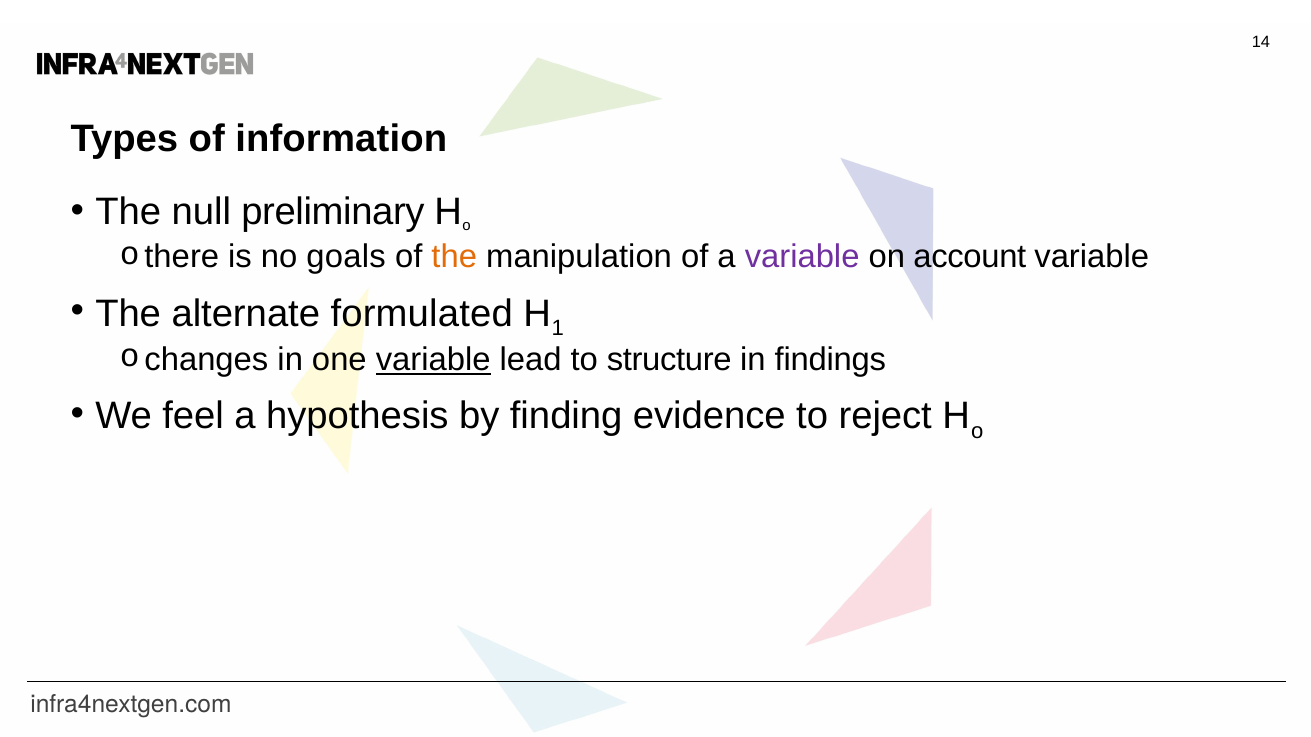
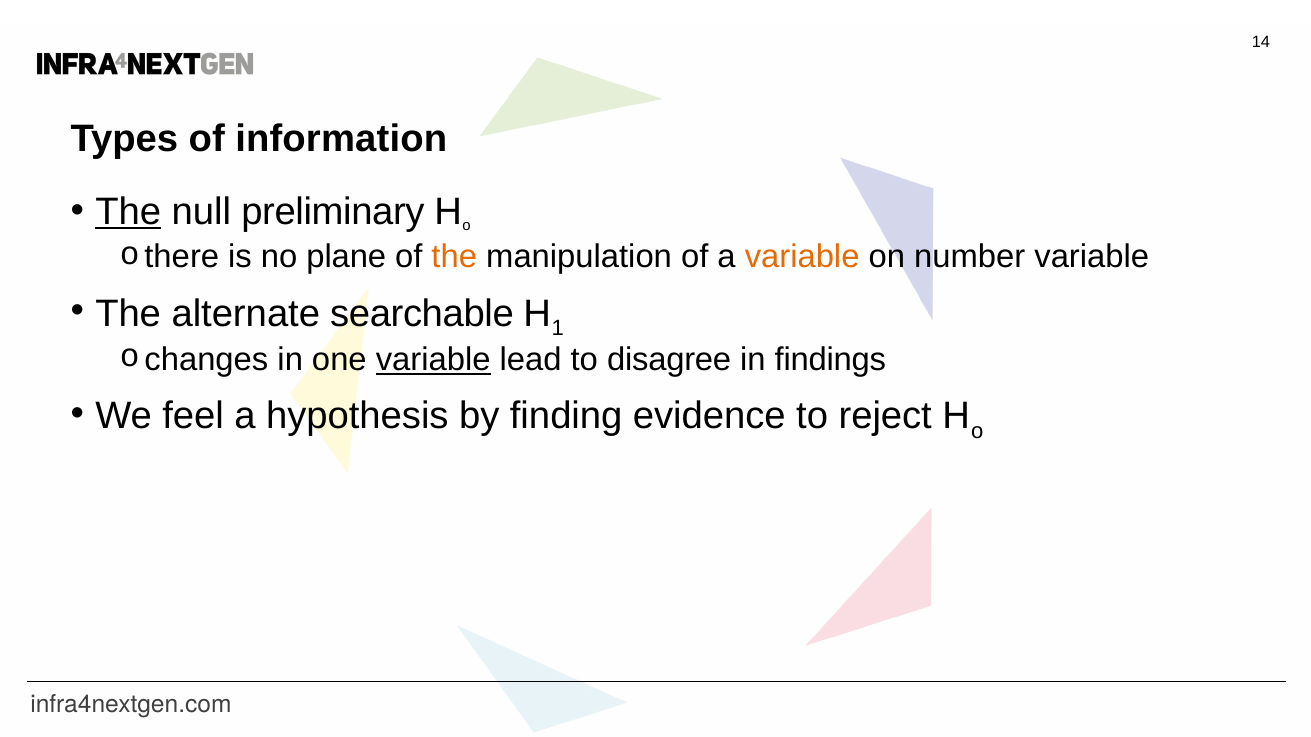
The underline: none -> present (128, 212)
goals: goals -> plane (346, 257)
variable colour: purple -> orange (802, 257)
account: account -> number (970, 257)
formulated: formulated -> searchable (422, 314)
structure: structure -> disagree (669, 360)
